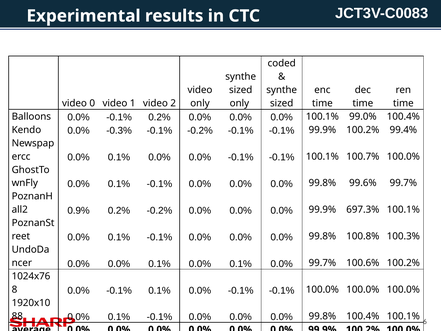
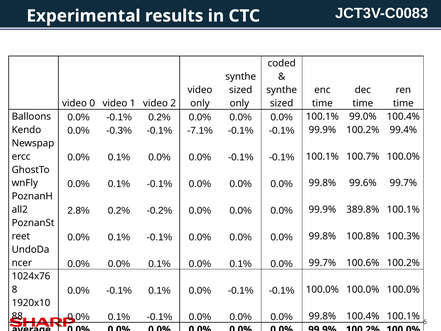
-0.1% -0.2%: -0.2% -> -7.1% (200, 131)
0.9%: 0.9% -> 2.8% (79, 210)
697.3%: 697.3% -> 389.8% (363, 210)
